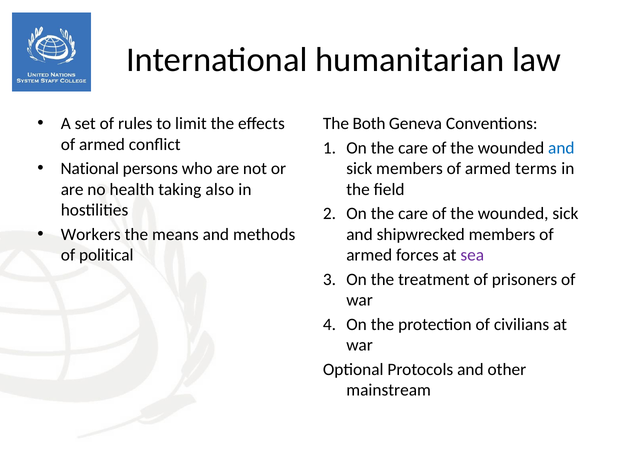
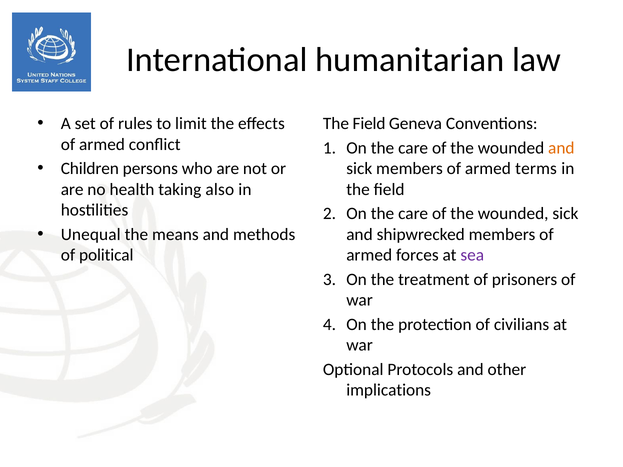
Both: Both -> Field (369, 124)
and colour: blue -> orange (561, 148)
National: National -> Children (90, 169)
Workers: Workers -> Unequal (91, 235)
mainstream: mainstream -> implications (389, 390)
